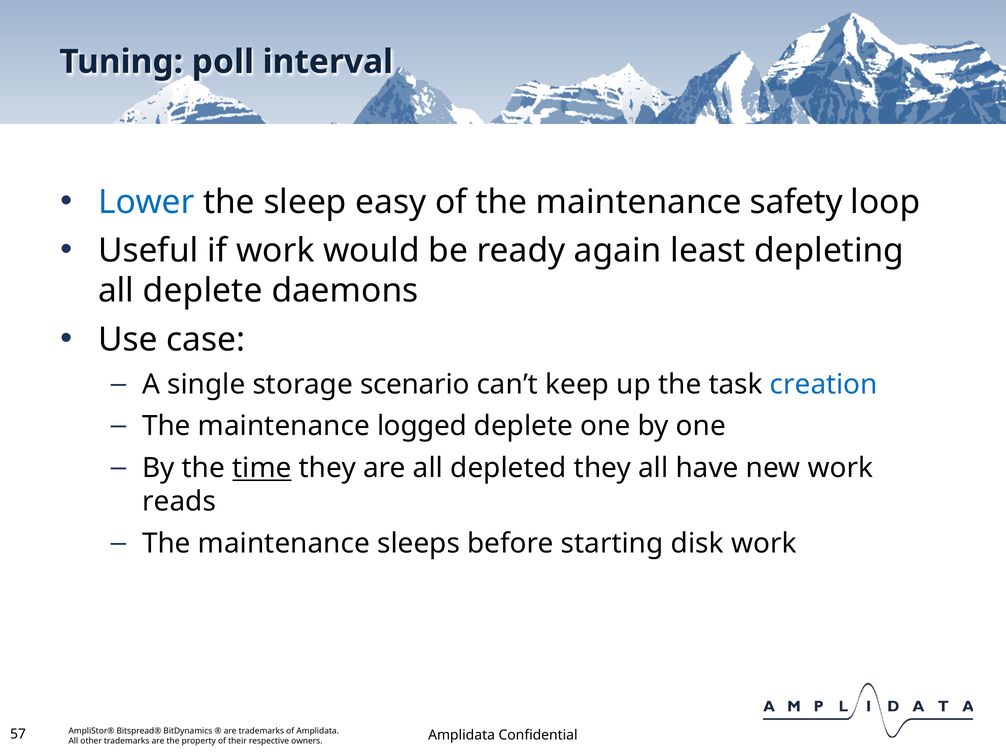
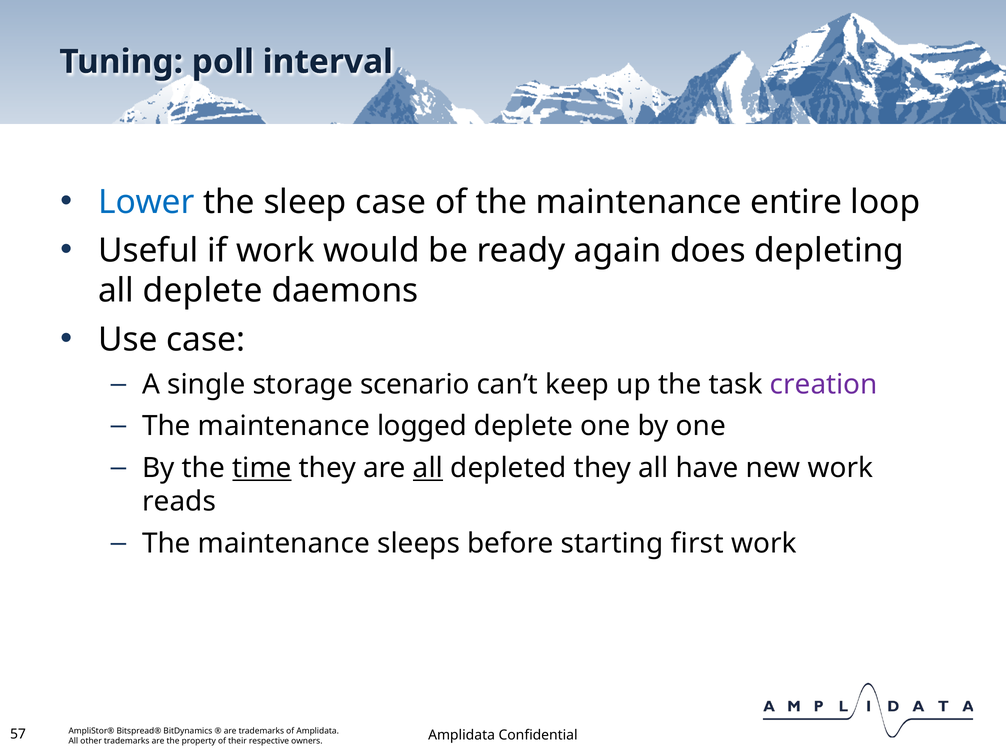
sleep easy: easy -> case (391, 202)
safety: safety -> entire (796, 202)
least: least -> does (708, 251)
creation colour: blue -> purple (824, 385)
all underline: none -> present (428, 469)
disk: disk -> first (697, 544)
